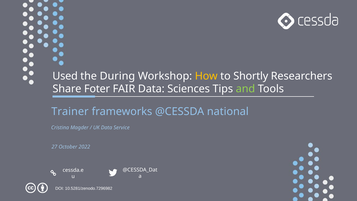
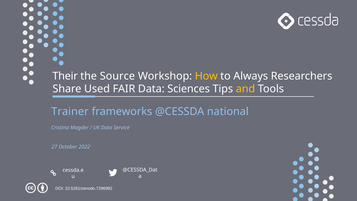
Used: Used -> Their (65, 76)
During: During -> Source (117, 76)
Shortly: Shortly -> Always (251, 76)
Foter: Foter -> Used (97, 89)
and colour: light green -> yellow (245, 89)
